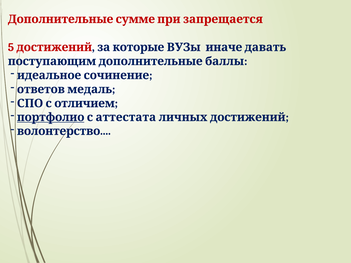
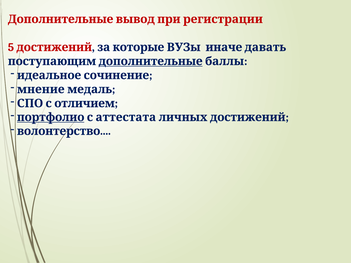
сумме: сумме -> вывод (135, 19)
запрещается: запрещается -> регистрации (223, 19)
дополнительные underline: none -> present (151, 61)
ответов: ответов -> мнение (41, 89)
